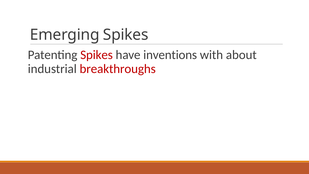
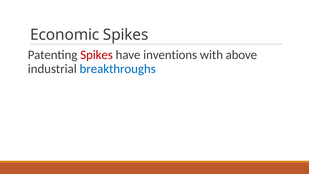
Emerging: Emerging -> Economic (65, 35)
about: about -> above (241, 55)
breakthroughs colour: red -> blue (118, 69)
